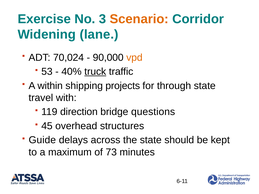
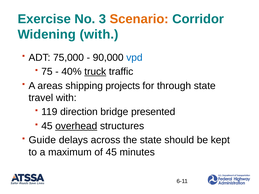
Widening lane: lane -> with (99, 35)
70,024: 70,024 -> 75,000 (69, 58)
vpd colour: orange -> blue (134, 58)
53: 53 -> 75 (47, 72)
within: within -> areas (50, 86)
questions: questions -> presented (153, 112)
overhead underline: none -> present (76, 126)
of 73: 73 -> 45 (111, 152)
